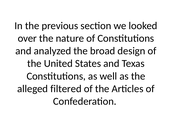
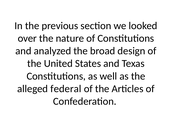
filtered: filtered -> federal (66, 89)
